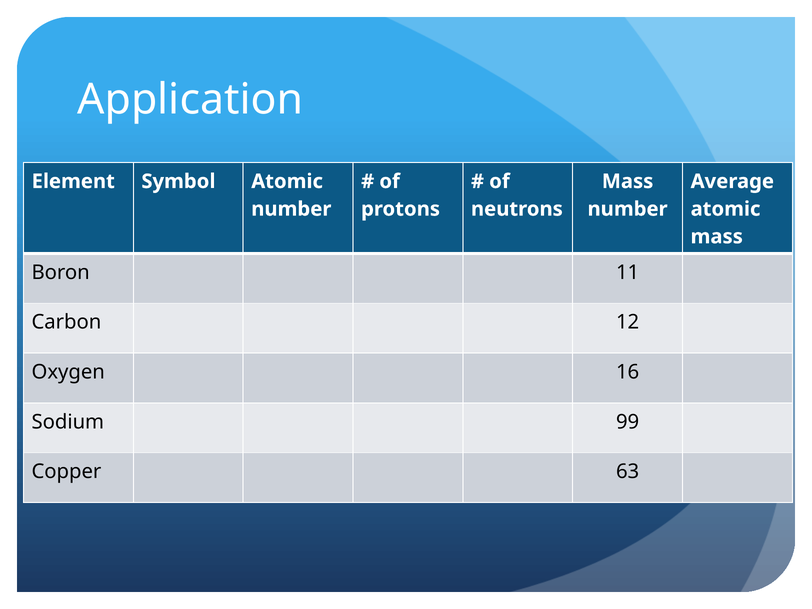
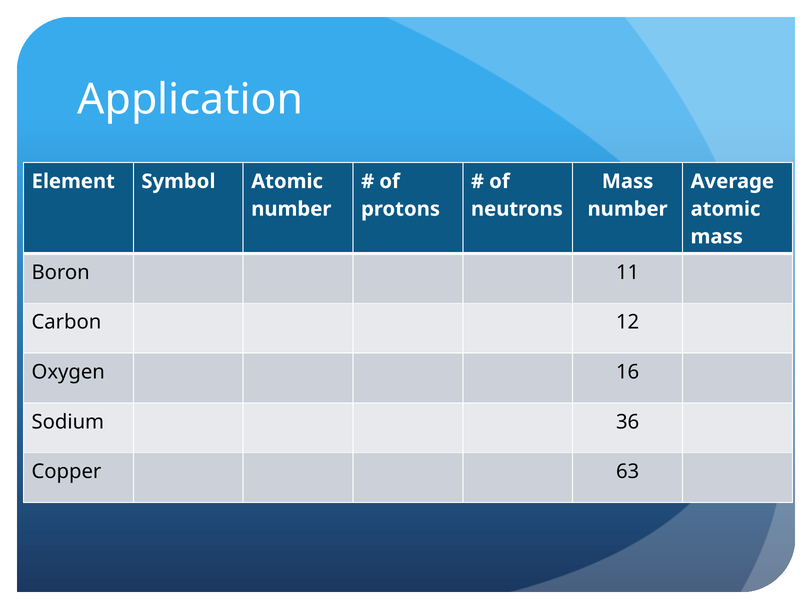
99: 99 -> 36 (628, 422)
